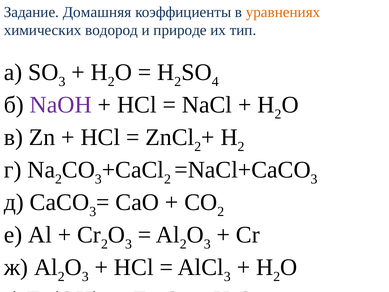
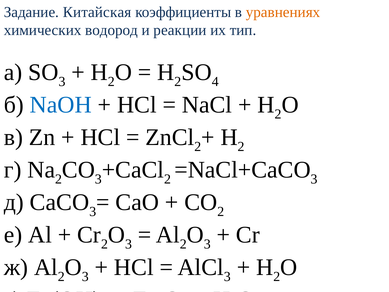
Домашняя: Домашняя -> Китайская (97, 12)
природе: природе -> реакции (180, 30)
NaOH colour: purple -> blue (61, 105)
